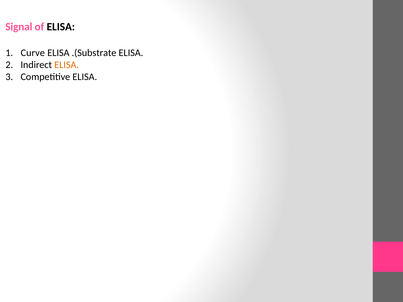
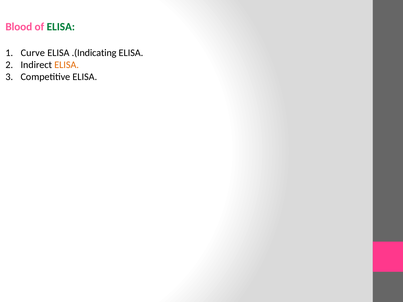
Signal: Signal -> Blood (19, 27)
ELISA colour: black -> green (61, 27)
.(Substrate: .(Substrate -> .(Indicating (94, 53)
